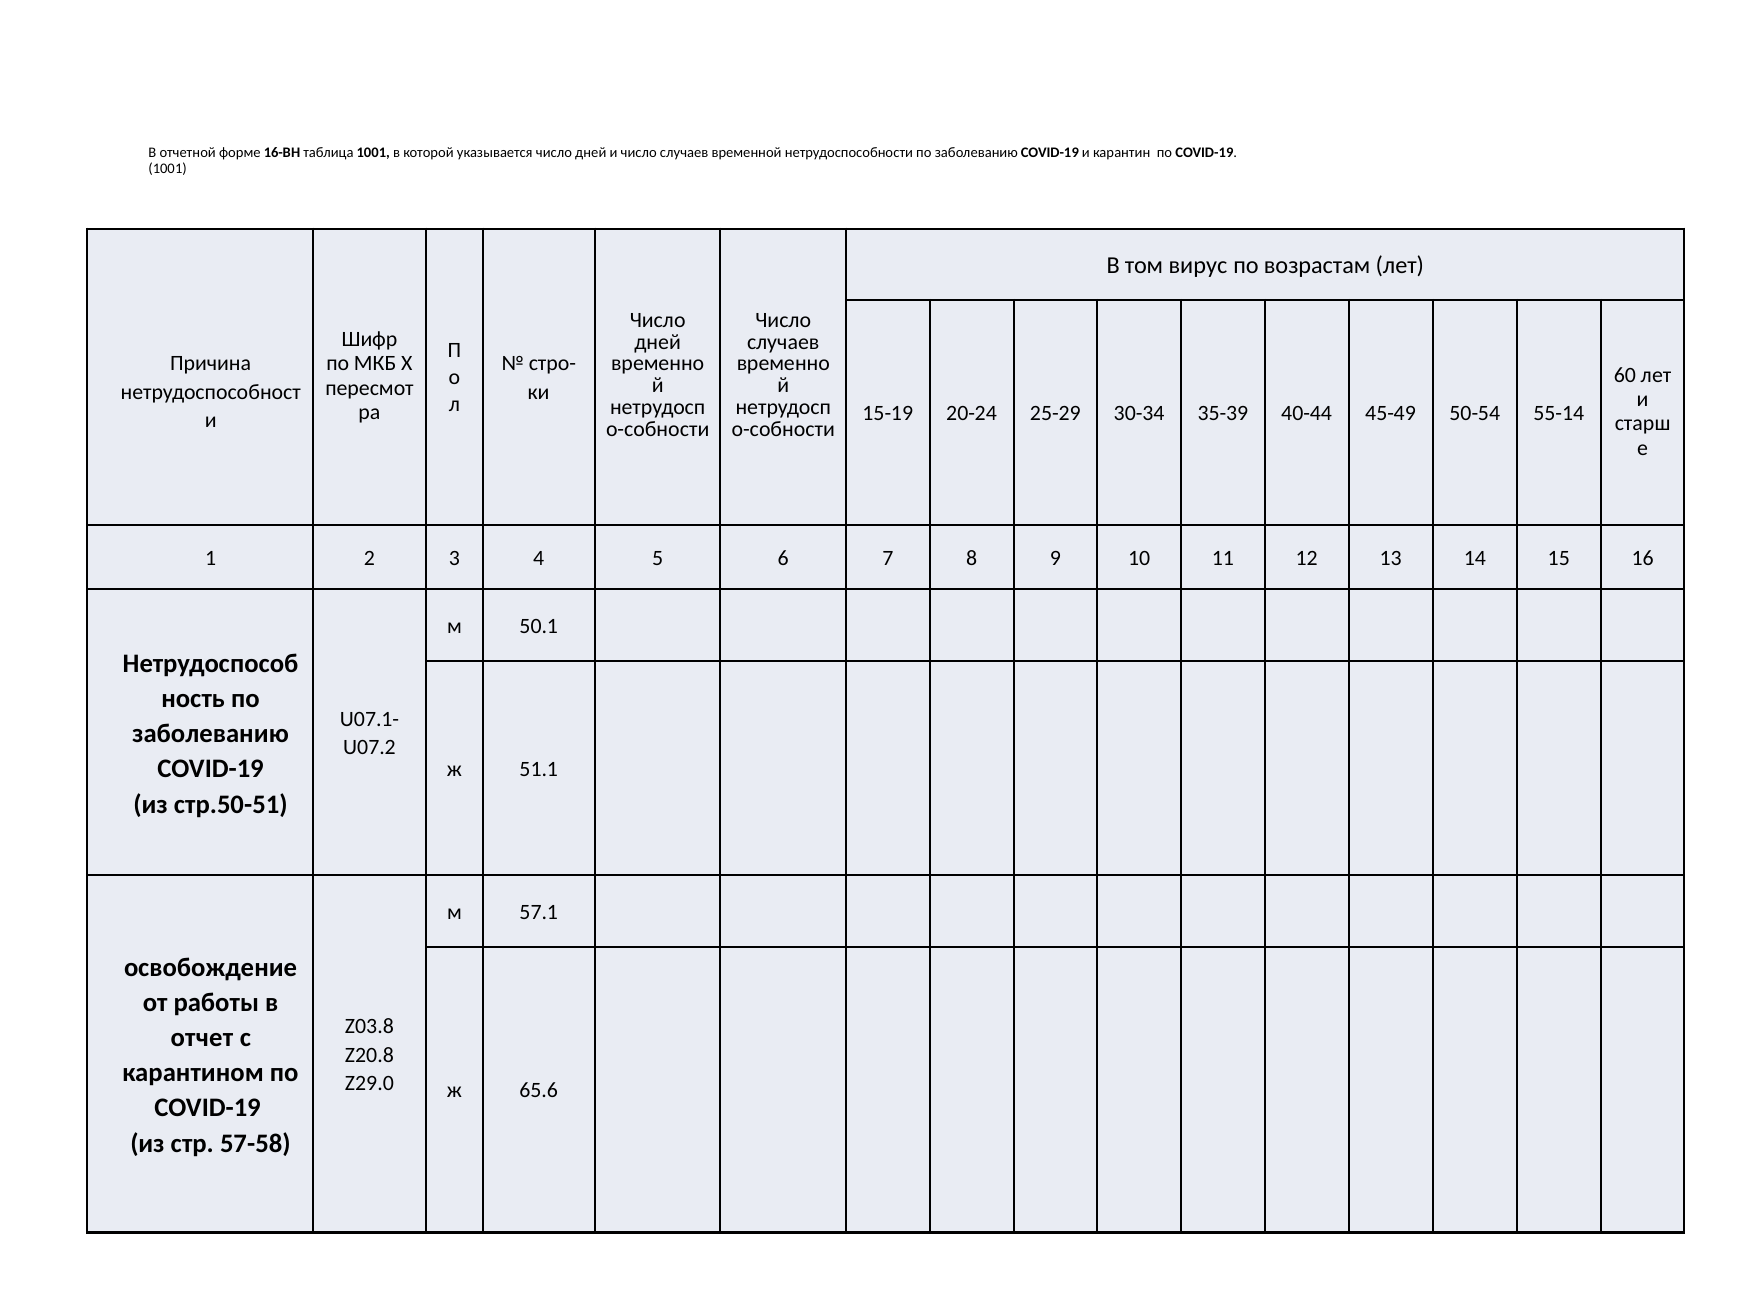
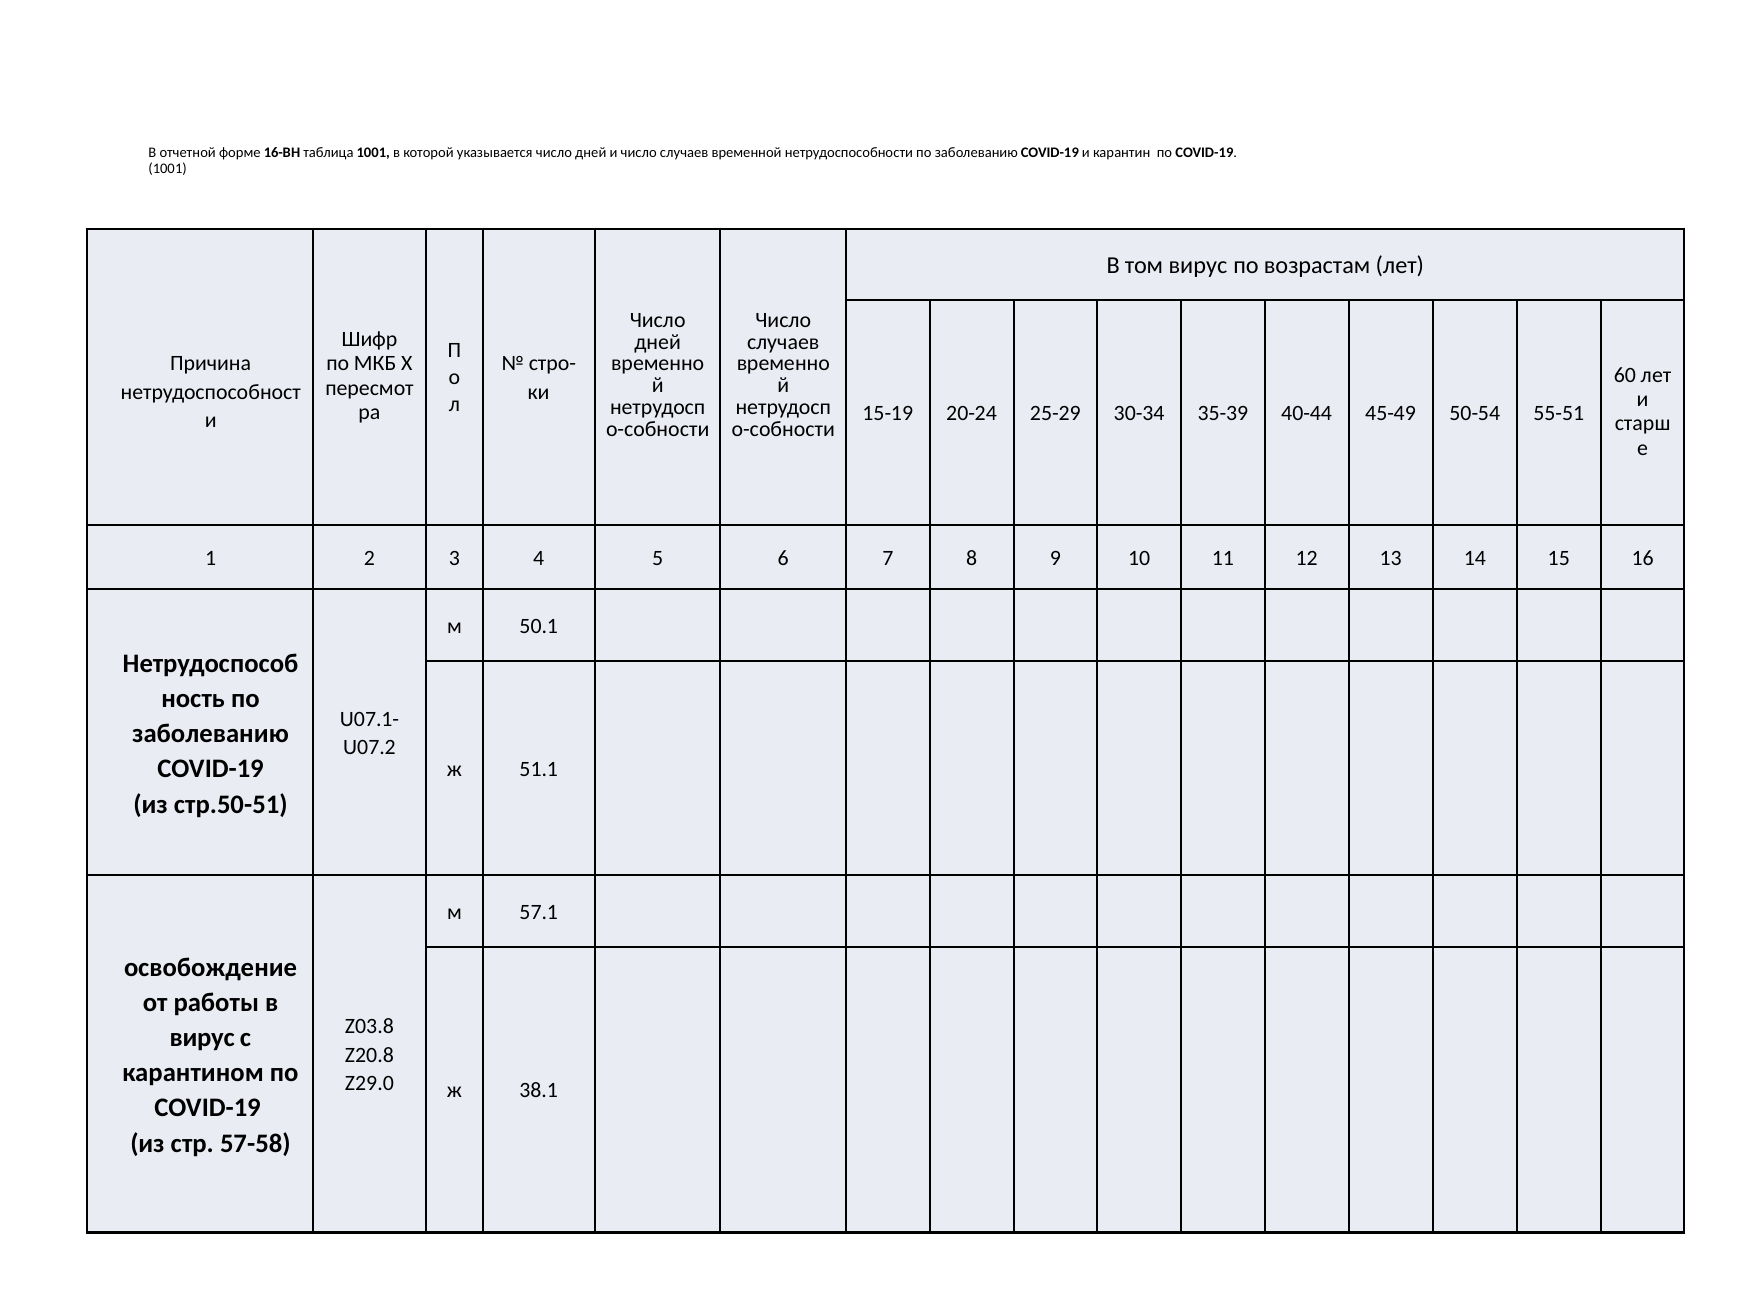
55-14: 55-14 -> 55-51 (1559, 414)
отчет: отчет -> вирус (202, 1038)
65.6: 65.6 -> 38.1 (539, 1091)
